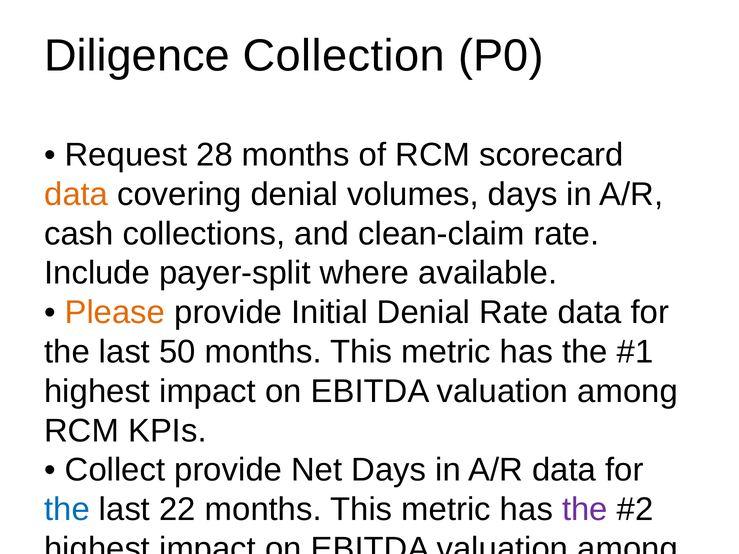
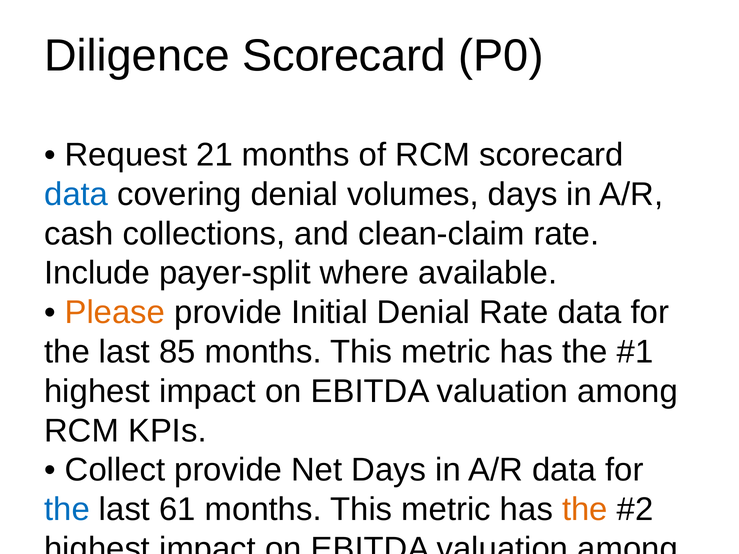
Diligence Collection: Collection -> Scorecard (344, 56)
28: 28 -> 21 (215, 155)
data colour: orange -> blue (76, 194)
50: 50 -> 85 (177, 352)
22: 22 -> 61 (177, 510)
the colour: purple -> orange (585, 510)
